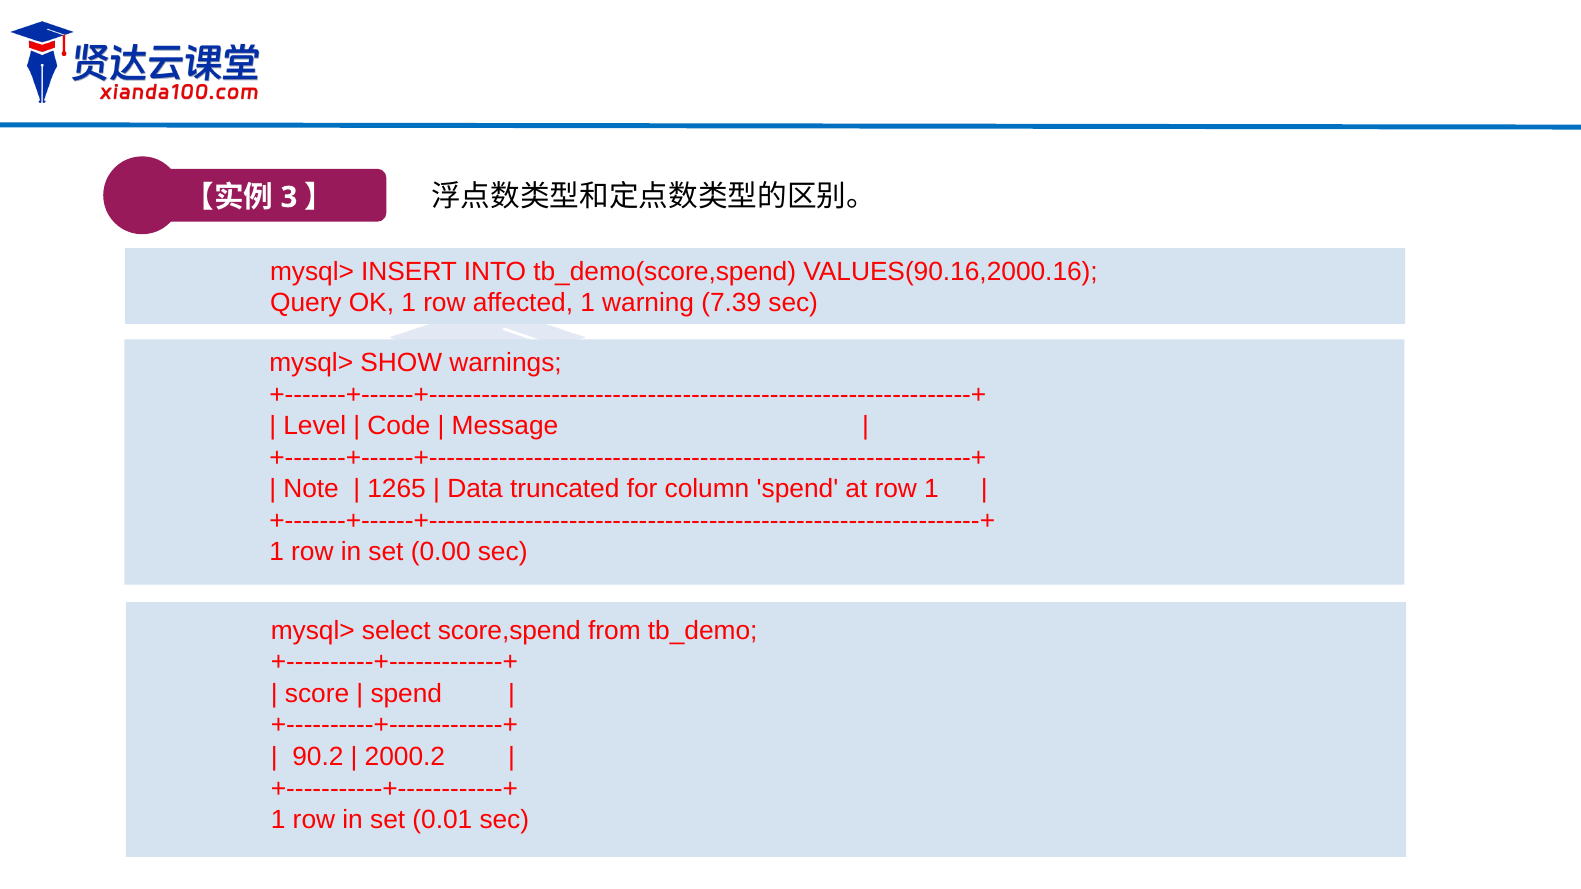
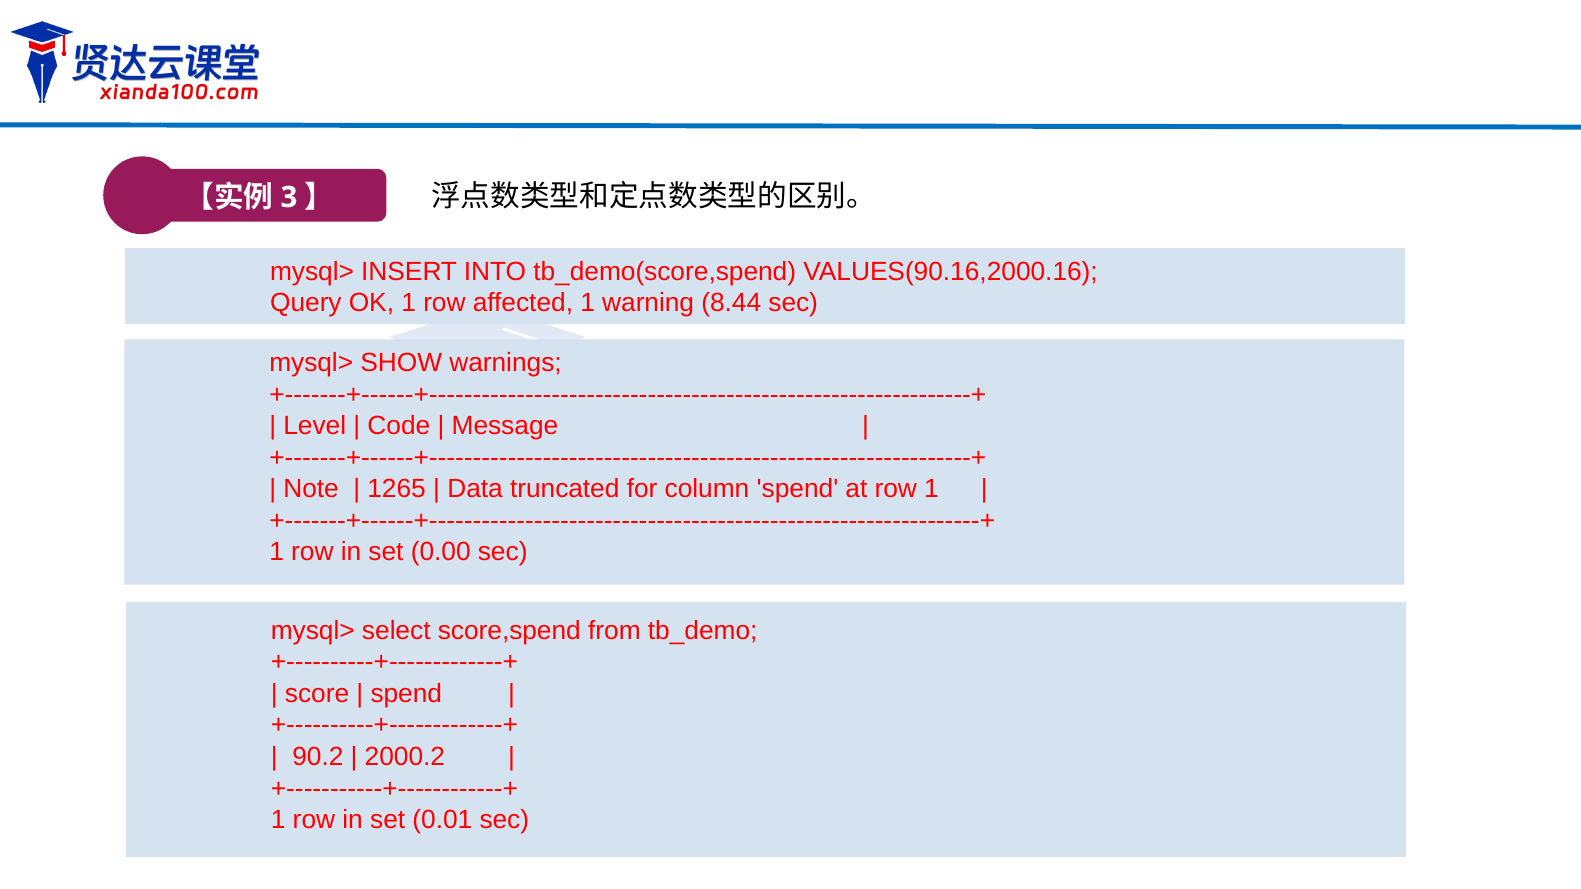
7.39: 7.39 -> 8.44 (731, 303)
